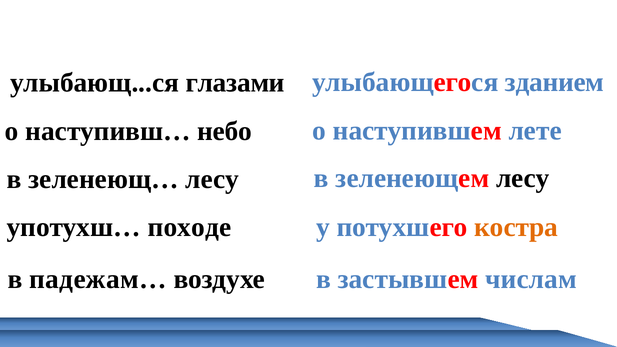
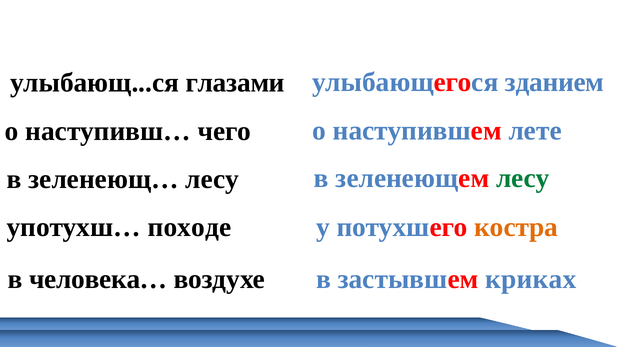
небо: небо -> чего (224, 131)
лесу colour: black -> green (523, 178)
падежам…: падежам… -> человека… (98, 279)
числам: числам -> криках (531, 279)
